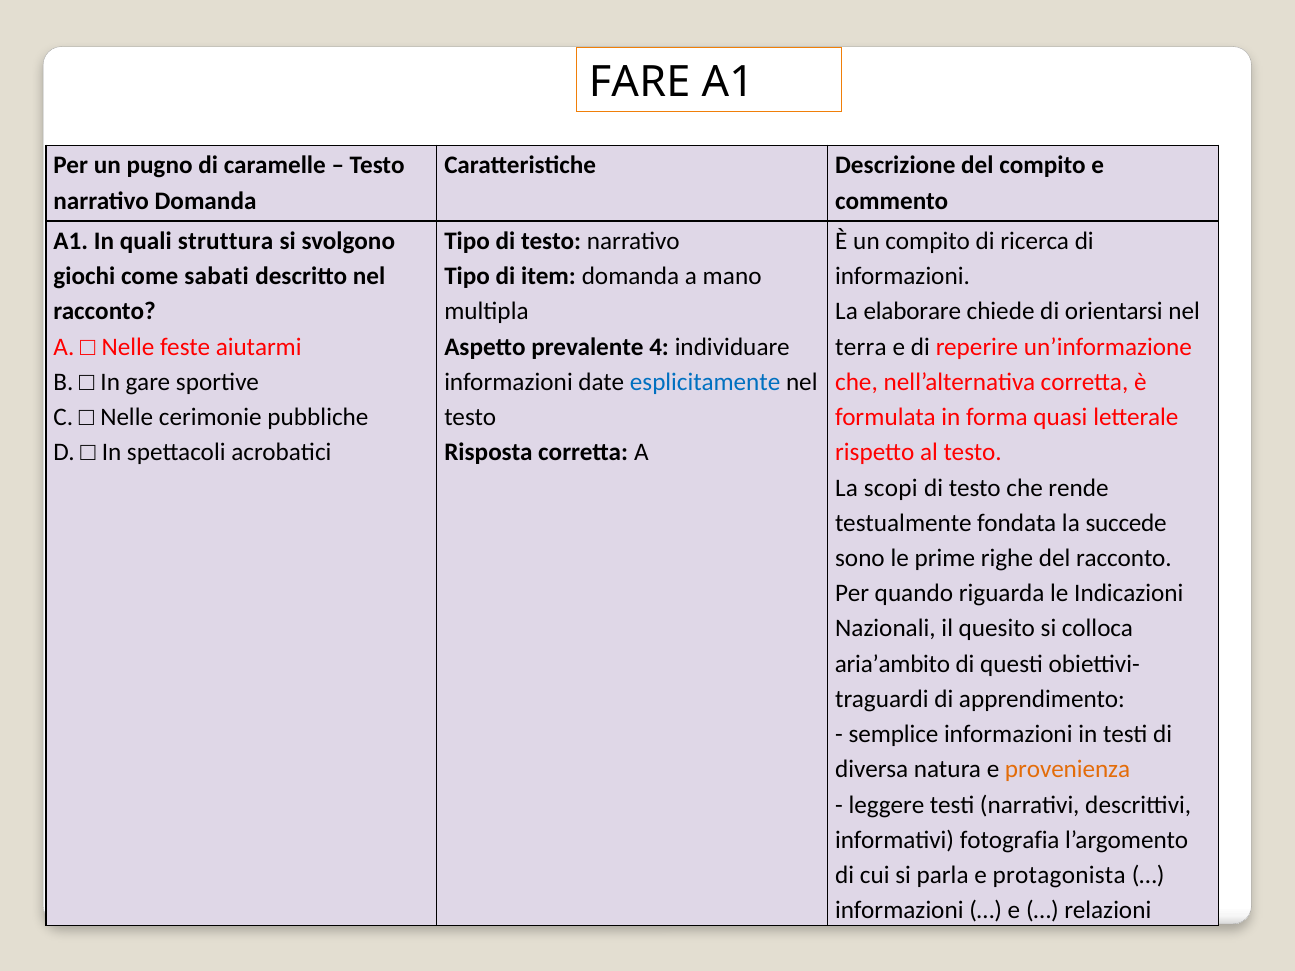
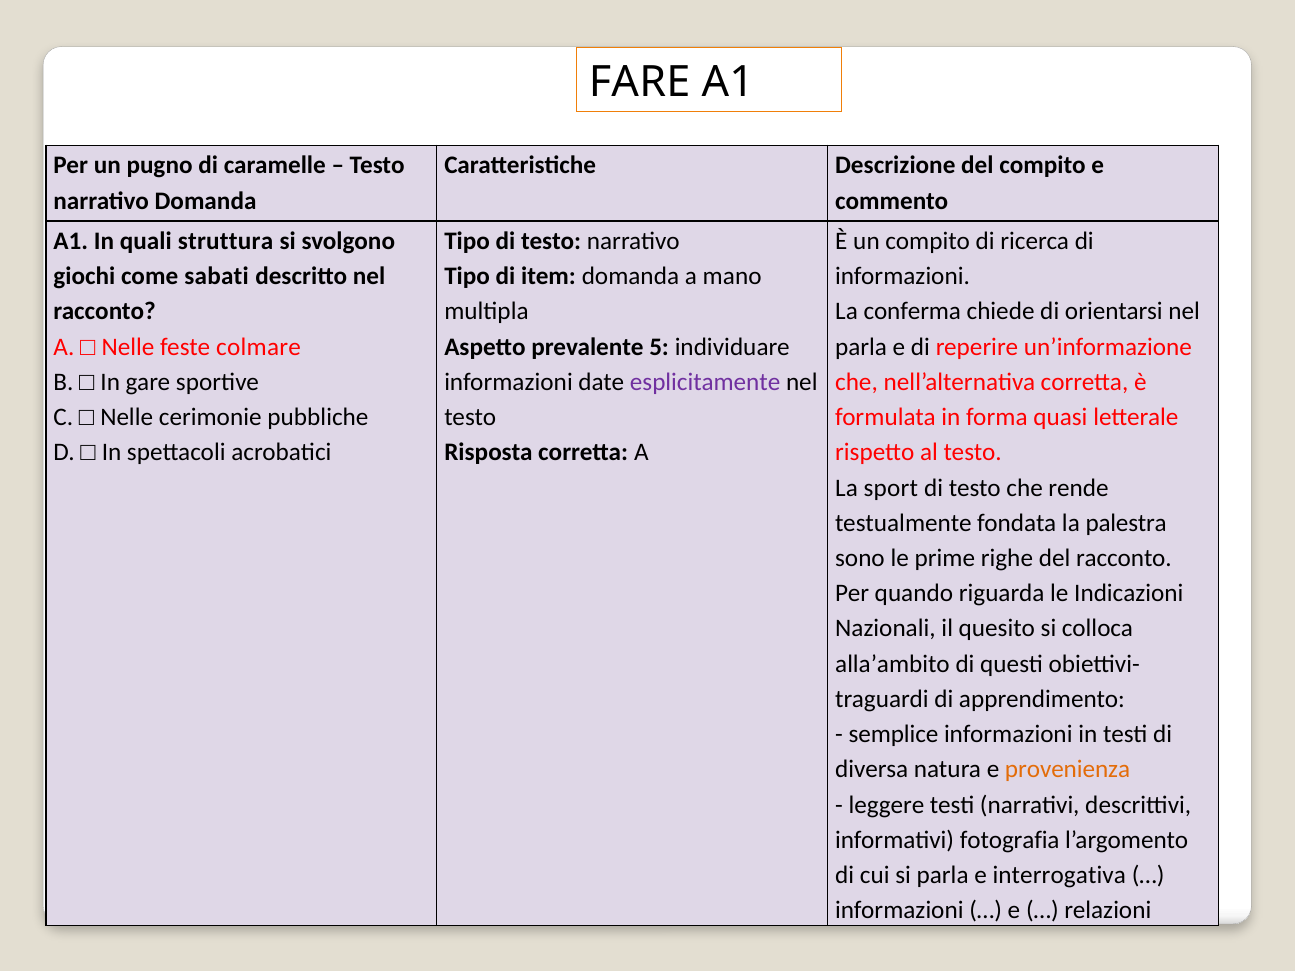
elaborare: elaborare -> conferma (912, 312)
aiutarmi: aiutarmi -> colmare (259, 347)
4: 4 -> 5 (659, 347)
terra: terra -> parla (861, 347)
esplicitamente colour: blue -> purple (705, 382)
scopi: scopi -> sport (891, 488)
succede: succede -> palestra (1126, 523)
aria’ambito: aria’ambito -> alla’ambito (892, 664)
protagonista: protagonista -> interrogativa (1059, 875)
